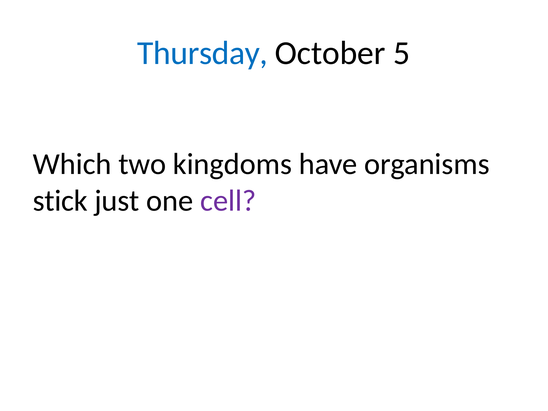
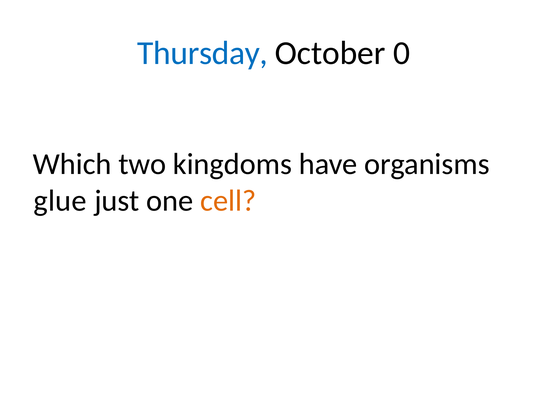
5: 5 -> 0 (402, 53)
stick: stick -> glue (60, 201)
cell colour: purple -> orange (228, 201)
